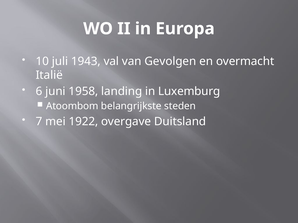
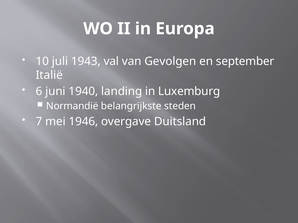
overmacht: overmacht -> september (245, 61)
1958: 1958 -> 1940 (83, 92)
Atoombom: Atoombom -> Normandië (72, 106)
1922: 1922 -> 1946 (83, 122)
